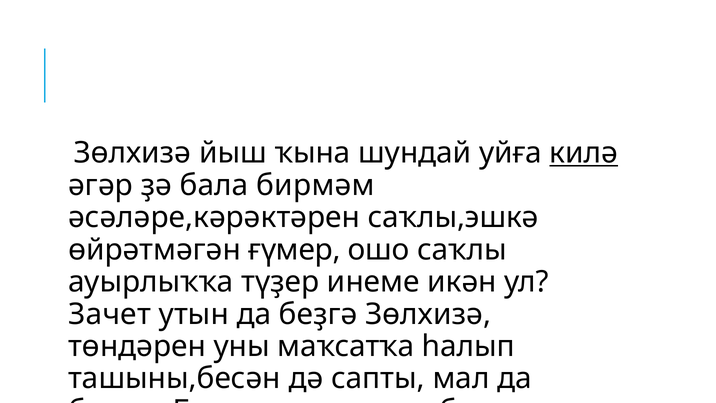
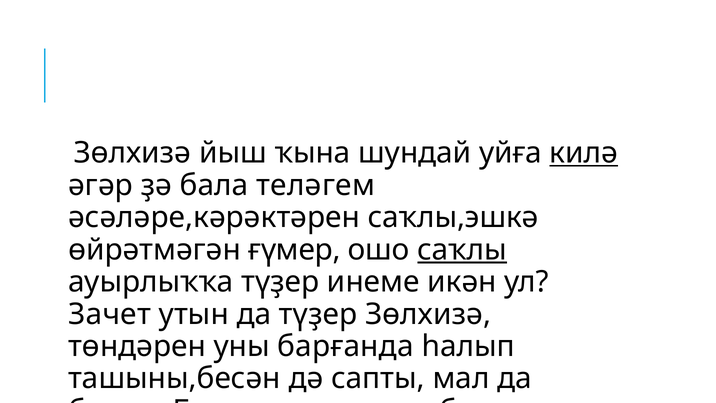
бирмәм: бирмәм -> теләгем (316, 185)
саҡлы underline: none -> present (462, 250)
да беҙгә: беҙгә -> түҙер (318, 314)
маҡсатҡа: маҡсатҡа -> барғанда (346, 346)
